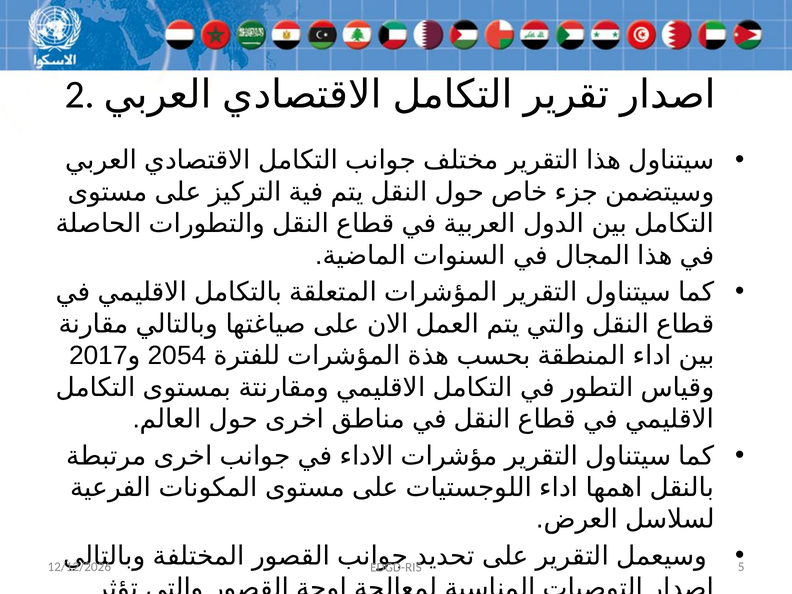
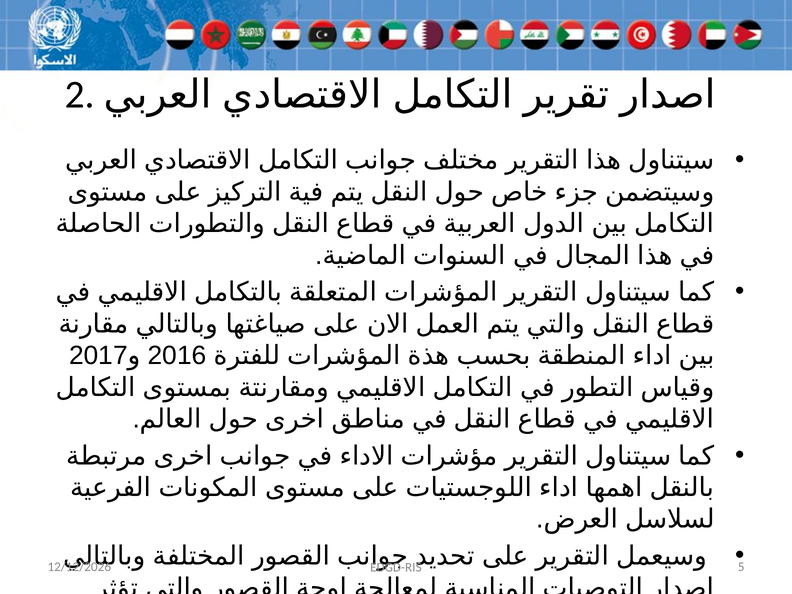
2054: 2054 -> 2016 (177, 356)
